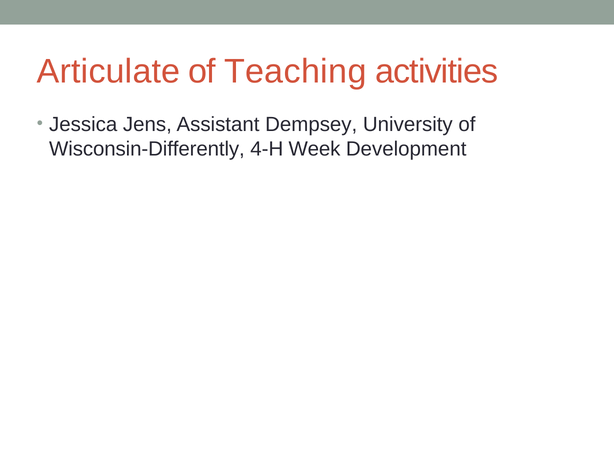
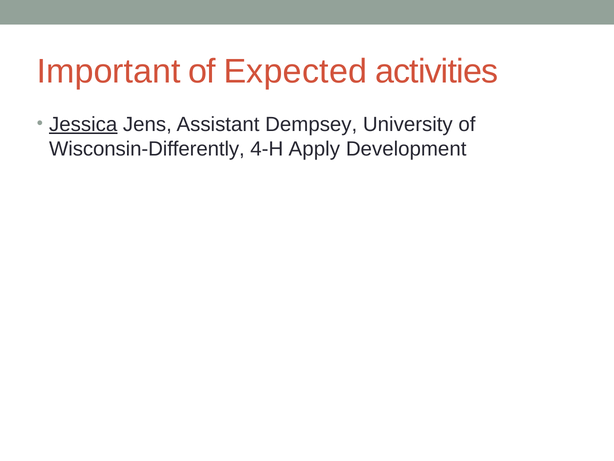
Articulate: Articulate -> Important (109, 71)
Teaching: Teaching -> Expected (295, 71)
Jessica underline: none -> present (83, 124)
Week: Week -> Apply (314, 149)
